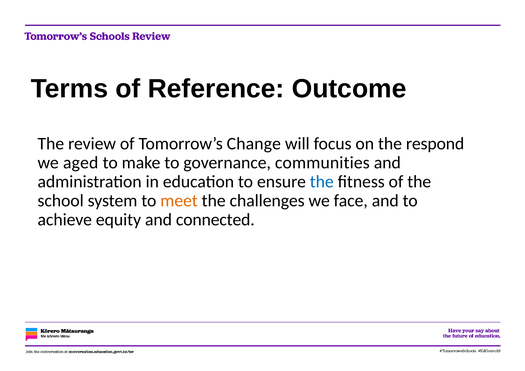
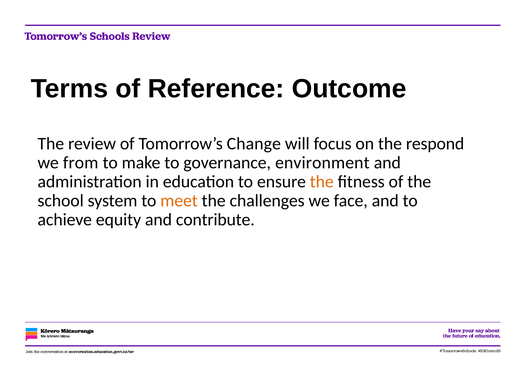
aged: aged -> from (81, 163)
communities: communities -> environment (322, 163)
the colour: blue -> orange (322, 182)
connected: connected -> contribute (215, 220)
